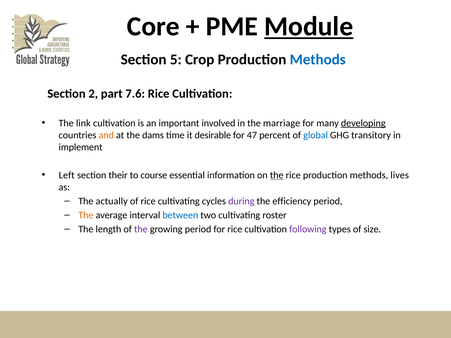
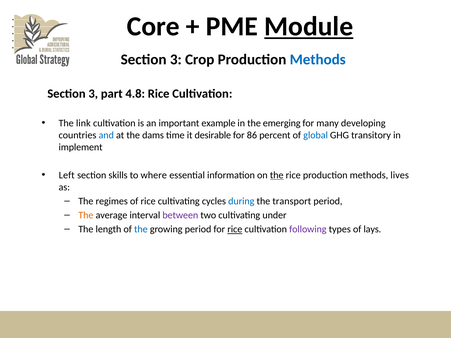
5: 5 -> 3 (176, 60)
2: 2 -> 3 (93, 94)
7.6: 7.6 -> 4.8 (135, 94)
involved: involved -> example (218, 123)
marriage: marriage -> emerging (282, 123)
developing underline: present -> none (363, 123)
and colour: orange -> blue (106, 135)
47: 47 -> 86 (252, 135)
their: their -> skills (118, 175)
course: course -> where (154, 175)
actually: actually -> regimes (112, 201)
during colour: purple -> blue (241, 201)
efficiency: efficiency -> transport (292, 201)
between colour: blue -> purple (180, 215)
roster: roster -> under (274, 215)
the colour: purple -> blue (141, 229)
rice underline: none -> present (235, 229)
size: size -> lays (372, 229)
